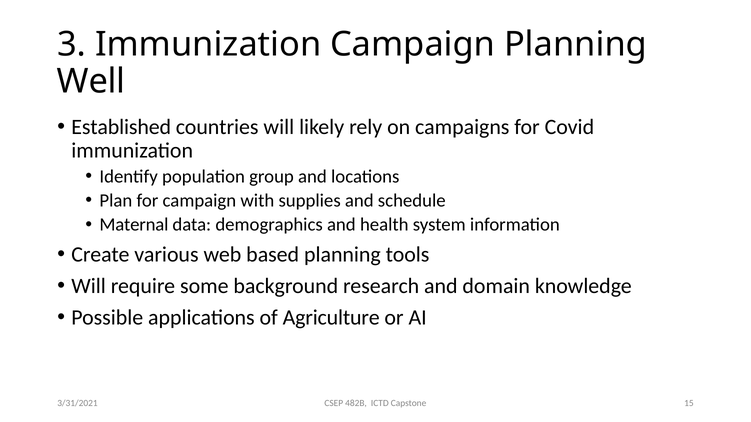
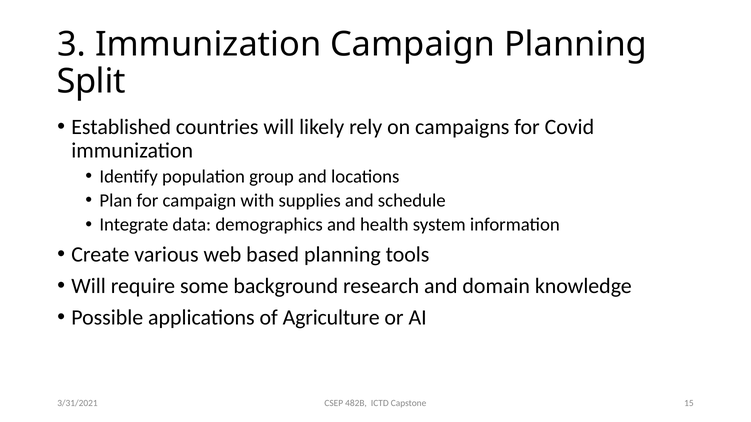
Well: Well -> Split (91, 82)
Maternal: Maternal -> Integrate (134, 225)
